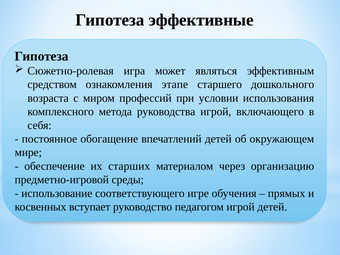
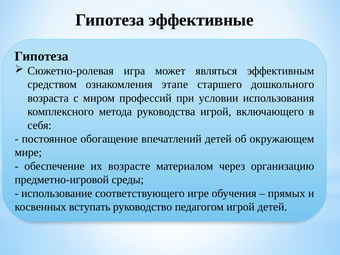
старших: старших -> возрасте (129, 166)
вступает: вступает -> вступать (90, 207)
